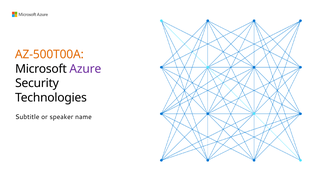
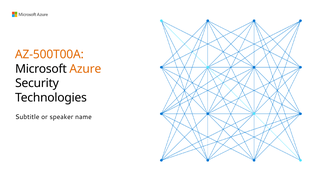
Azure colour: purple -> orange (85, 69)
